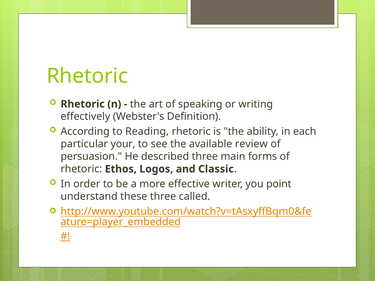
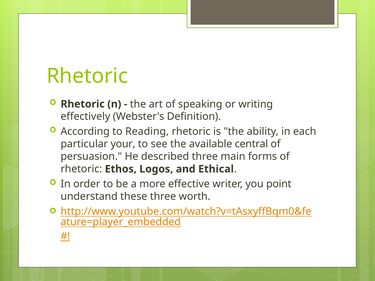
review: review -> central (251, 144)
Classic: Classic -> Ethical (216, 169)
called: called -> worth (195, 197)
